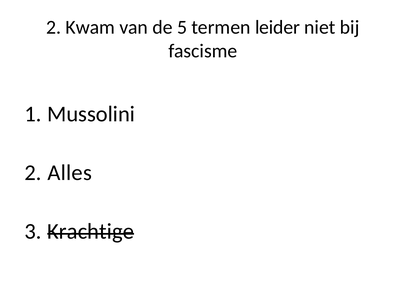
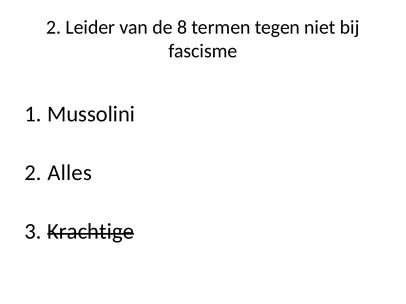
Kwam: Kwam -> Leider (90, 27)
5: 5 -> 8 (182, 27)
leider: leider -> tegen (277, 27)
